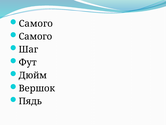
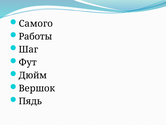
Самого: Самого -> Работы (35, 36)
